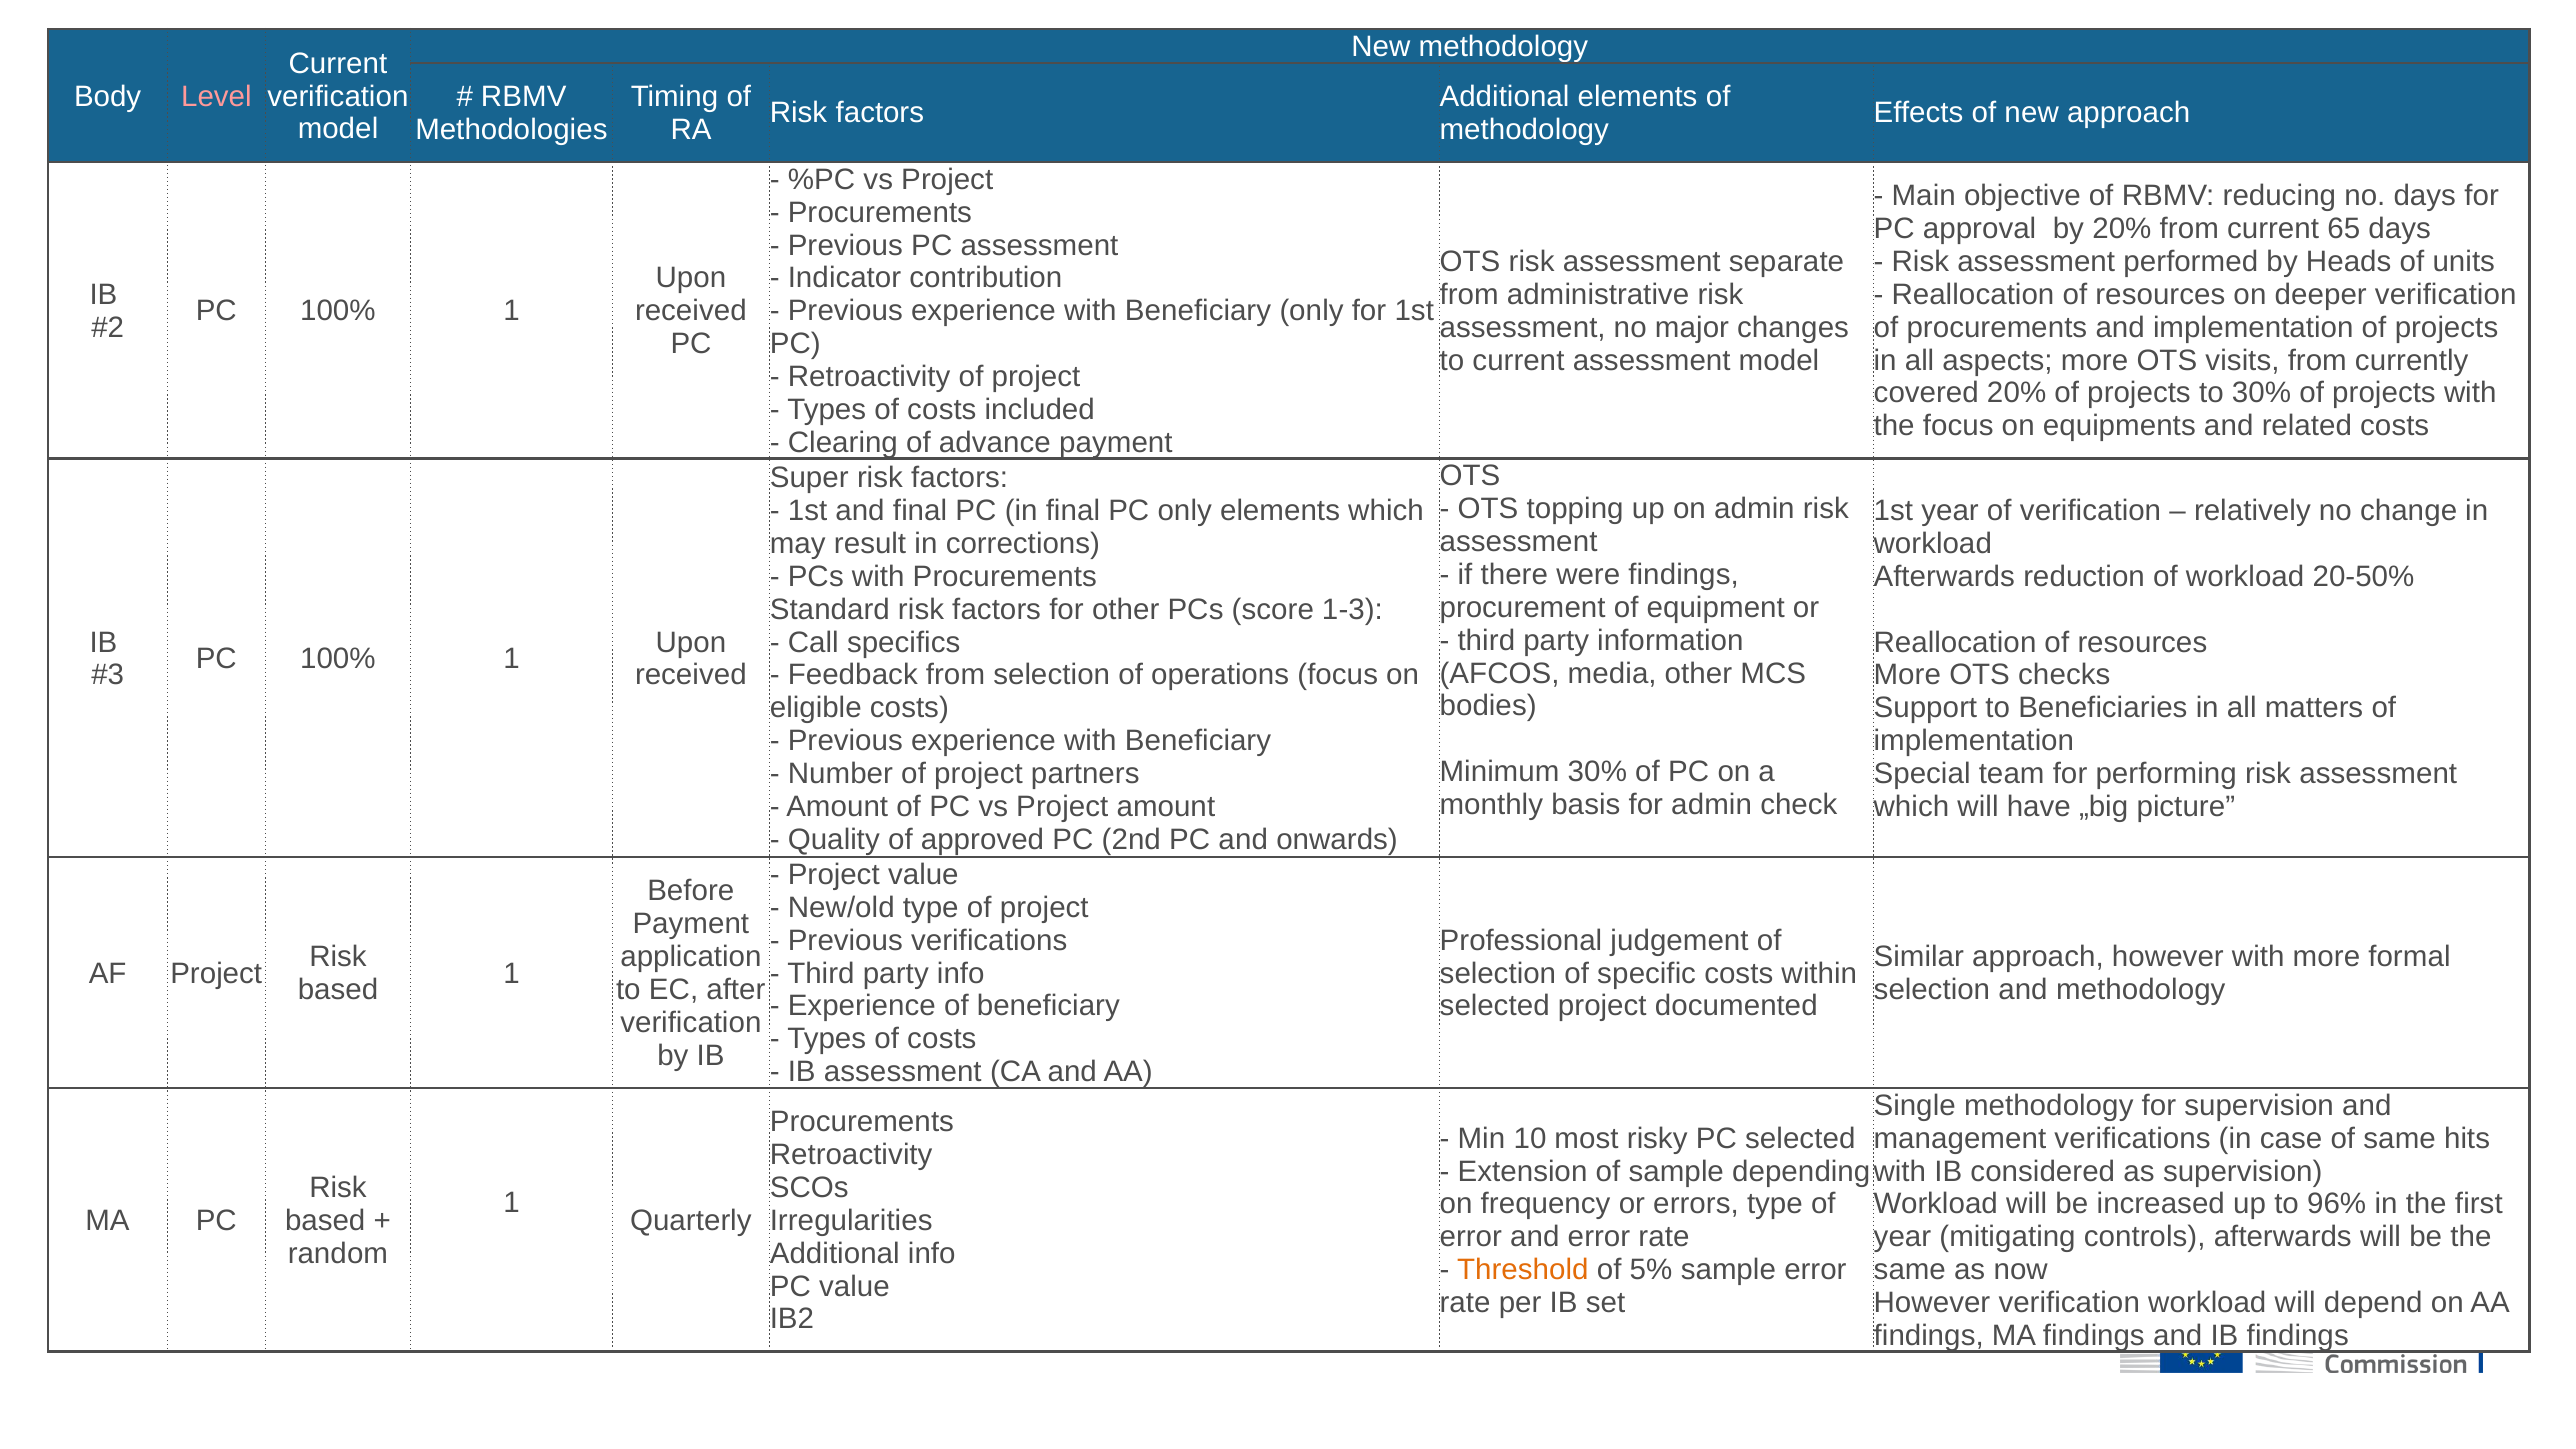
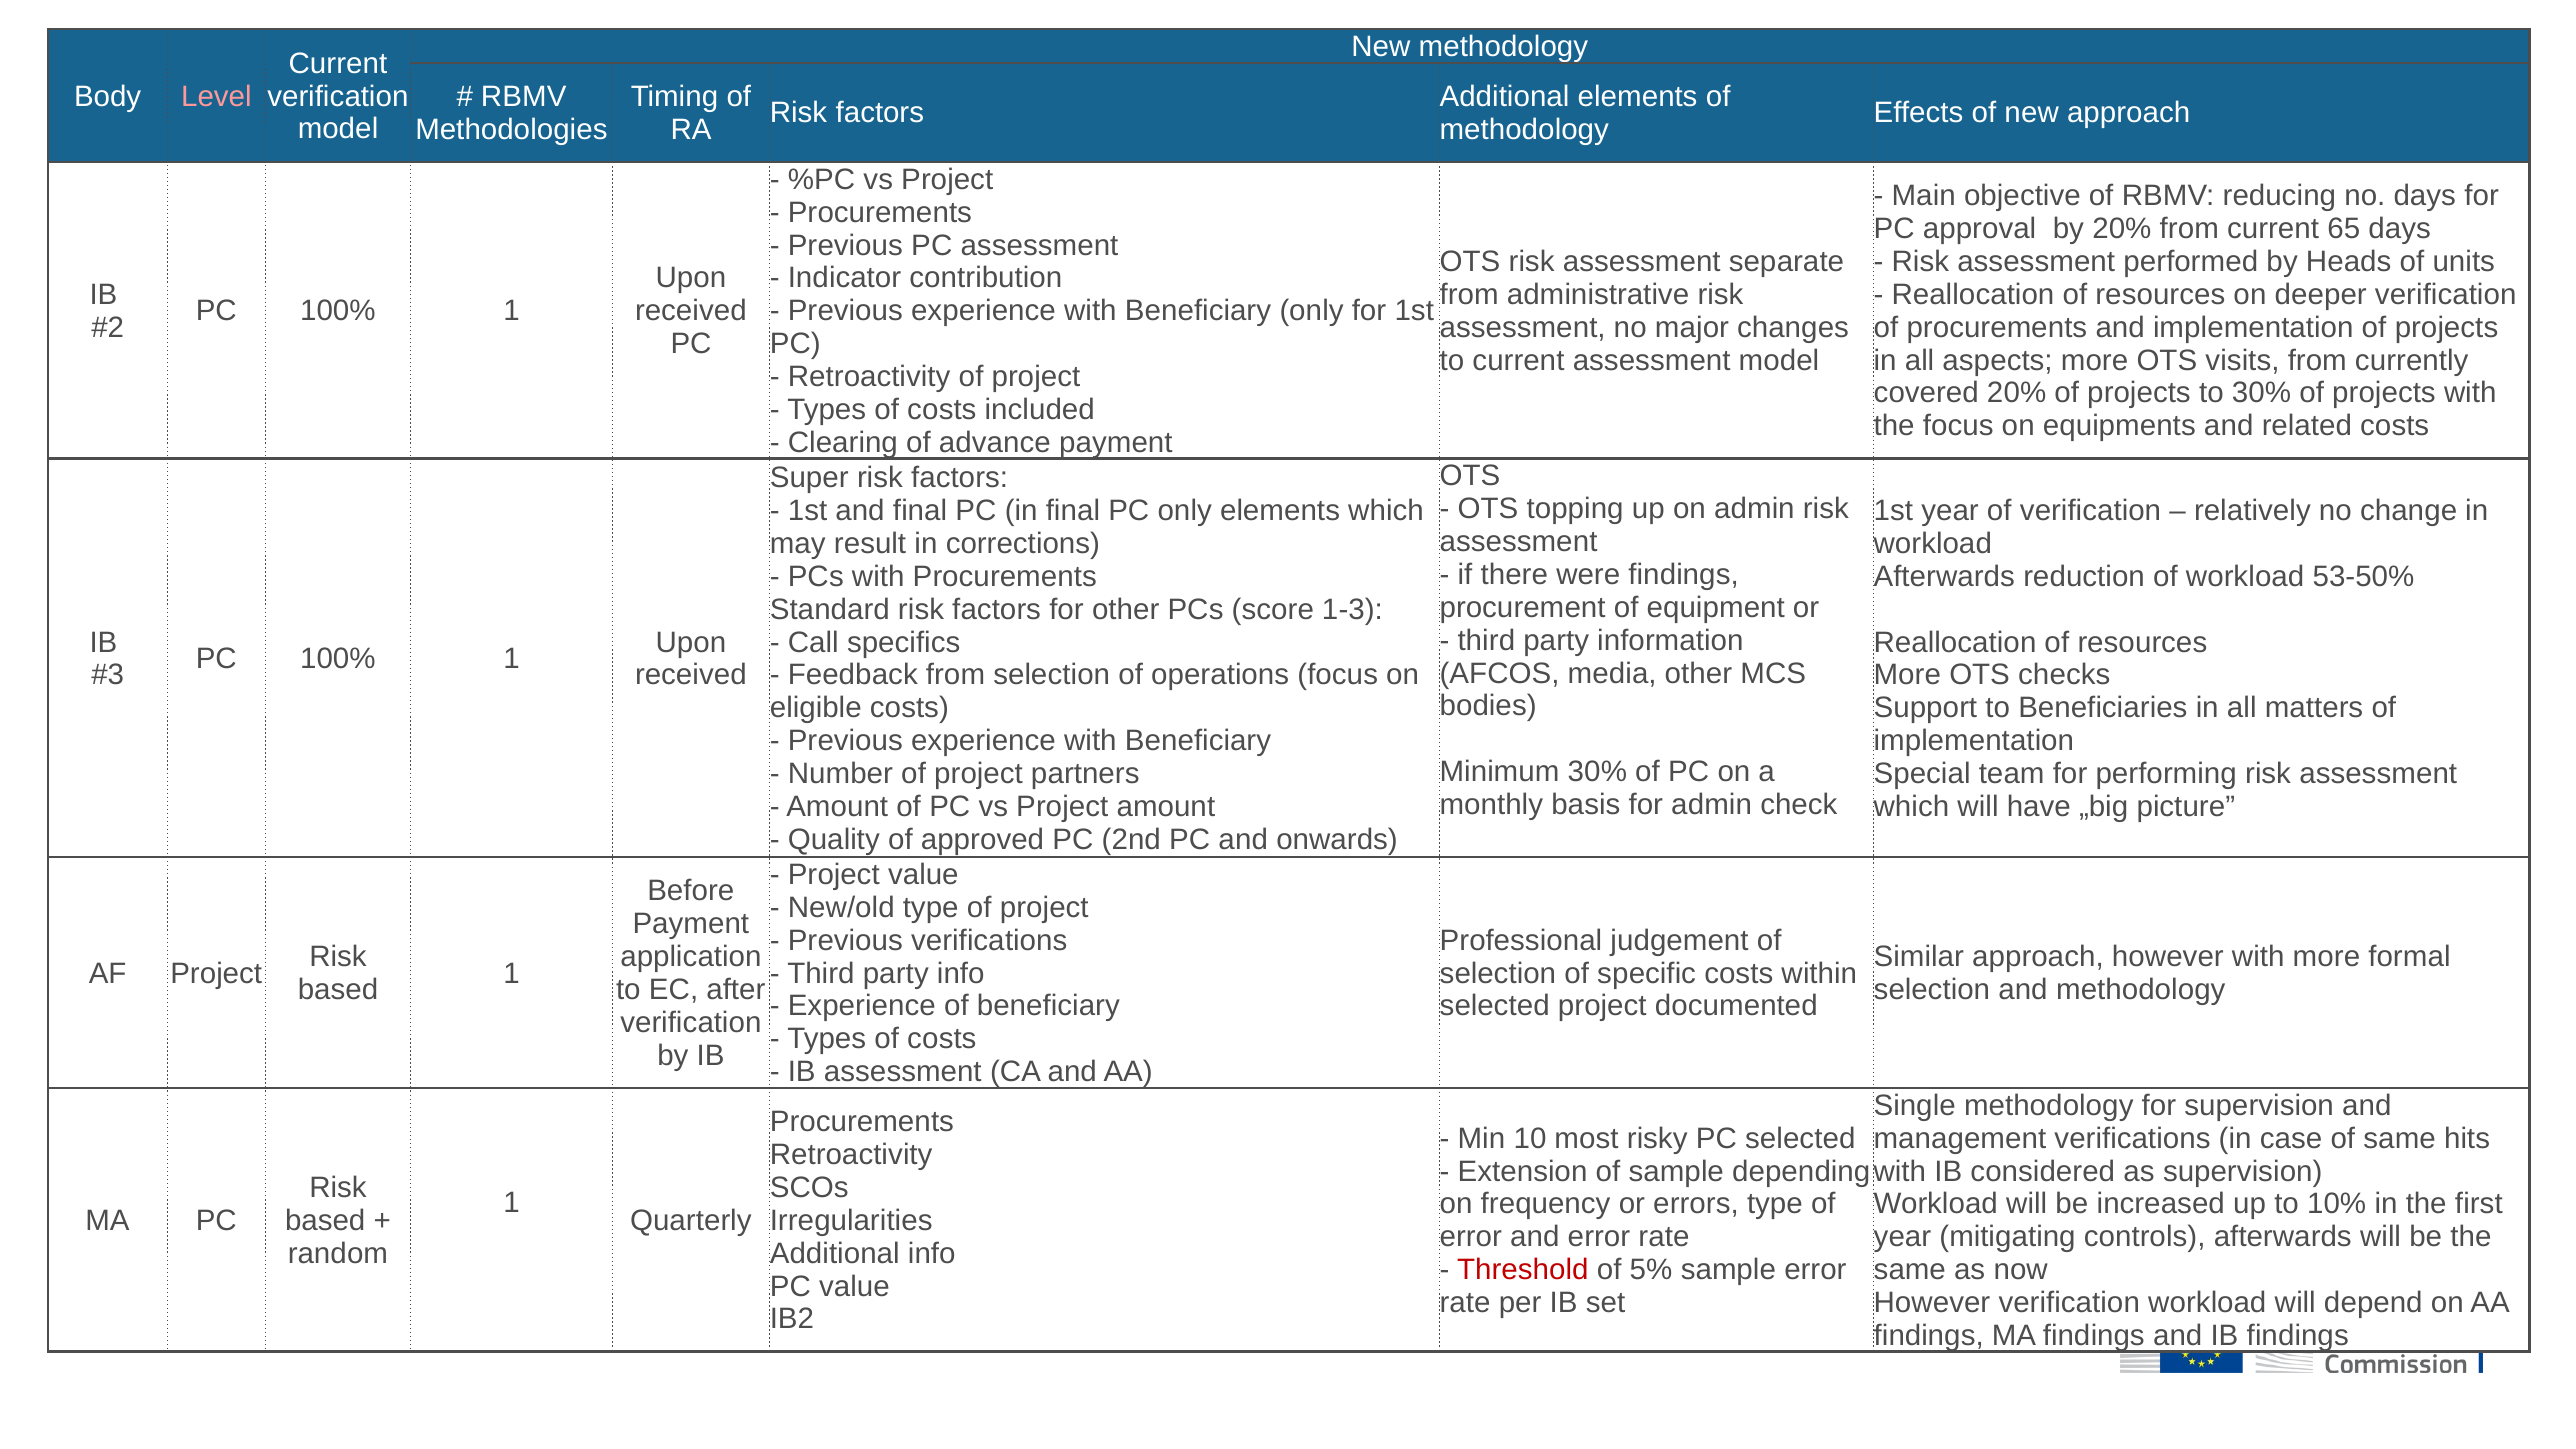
20-50%: 20-50% -> 53-50% (2363, 577)
96%: 96% -> 10% (2337, 1204)
Threshold colour: orange -> red (1523, 1270)
